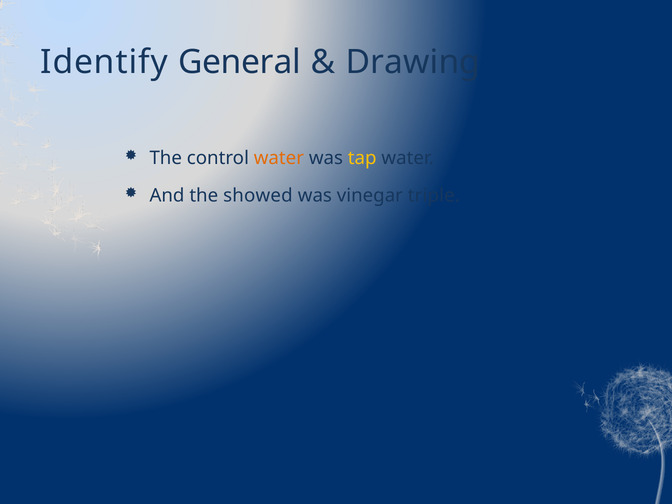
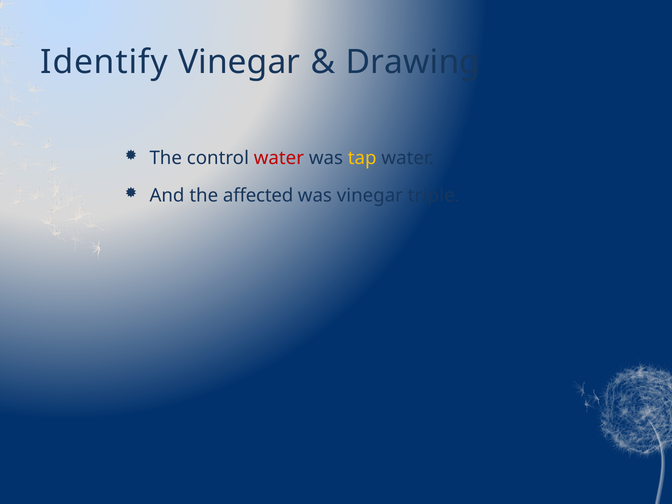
Identify General: General -> Vinegar (239, 62)
water colour: orange -> red (279, 158)
showed: showed -> affected (258, 196)
